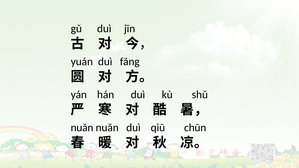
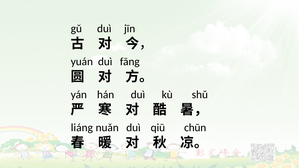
nuǎn: nuǎn -> liáng (82, 128)
